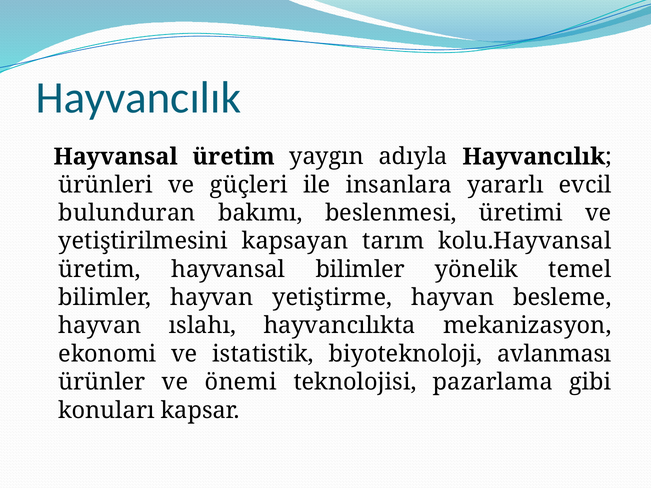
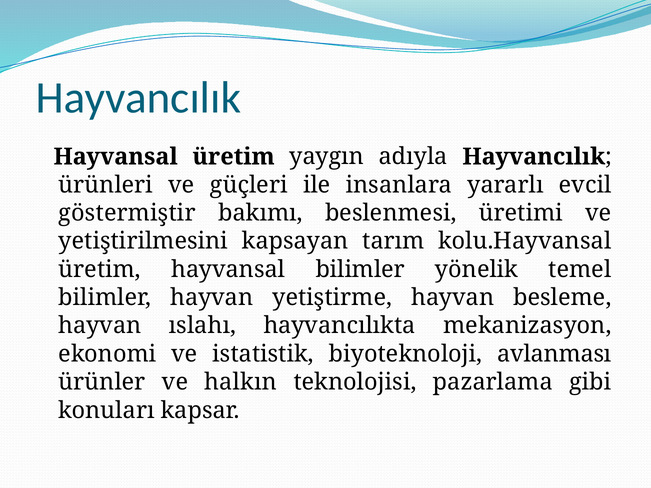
bulunduran: bulunduran -> göstermiştir (127, 213)
önemi: önemi -> halkın (241, 382)
